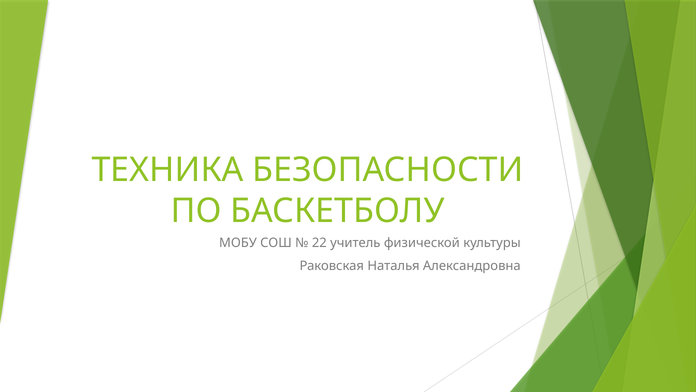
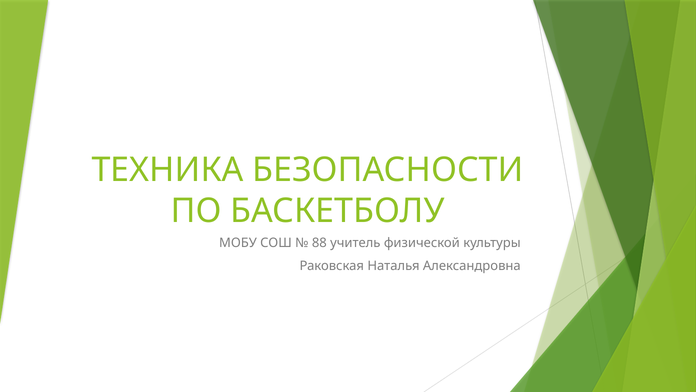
22: 22 -> 88 (319, 243)
